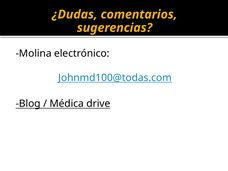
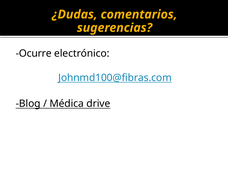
Molina: Molina -> Ocurre (34, 53)
Johnmd100@todas.com: Johnmd100@todas.com -> Johnmd100@fibras.com (115, 78)
